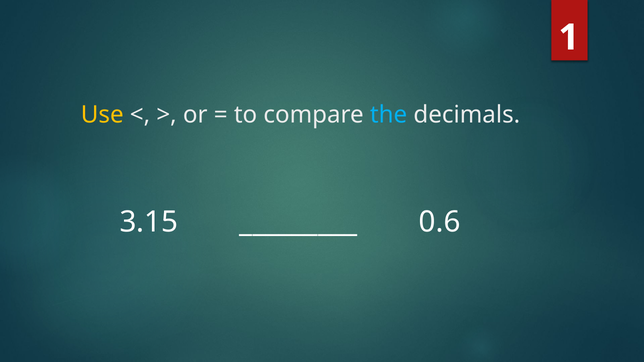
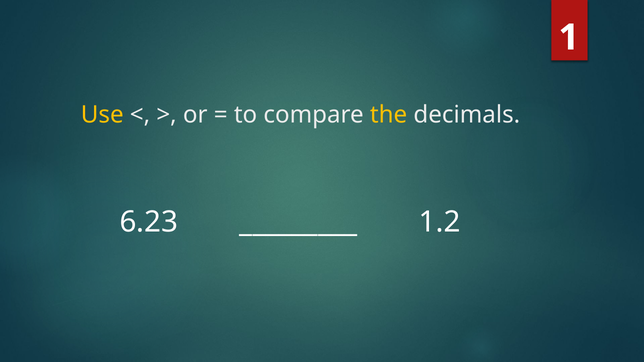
the colour: light blue -> yellow (389, 115)
3.15: 3.15 -> 6.23 (149, 222)
0.6: 0.6 -> 1.2 (440, 222)
